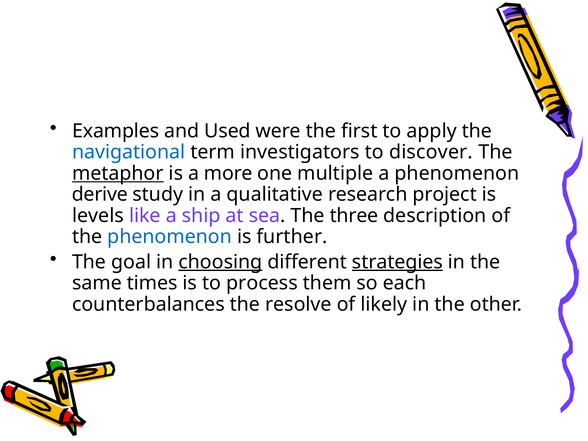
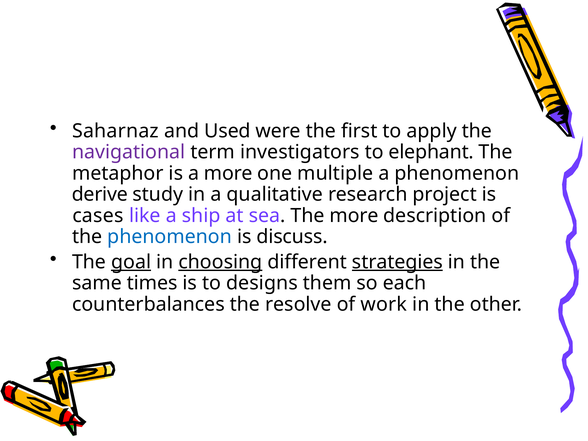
Examples: Examples -> Saharnaz (115, 131)
navigational colour: blue -> purple (129, 152)
discover: discover -> elephant (431, 152)
metaphor underline: present -> none (118, 173)
levels: levels -> cases (98, 216)
The three: three -> more (354, 216)
further: further -> discuss (292, 237)
goal underline: none -> present (131, 262)
process: process -> designs (262, 283)
likely: likely -> work (384, 304)
